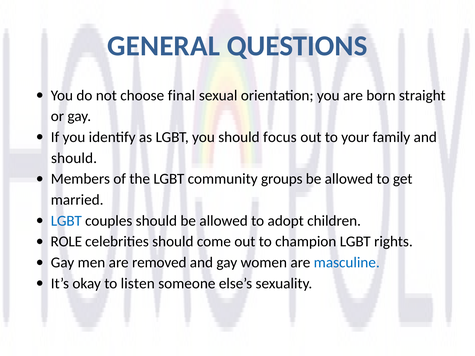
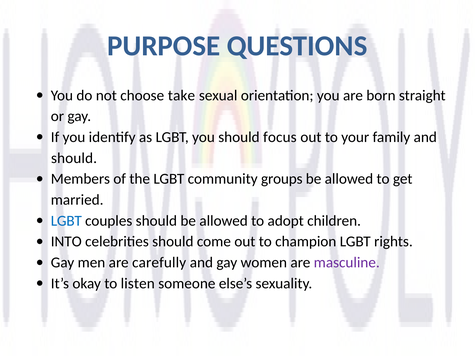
GENERAL: GENERAL -> PURPOSE (164, 46)
final: final -> take (181, 95)
ROLE: ROLE -> INTO (66, 242)
removed: removed -> carefully (159, 263)
masculine colour: blue -> purple (347, 263)
